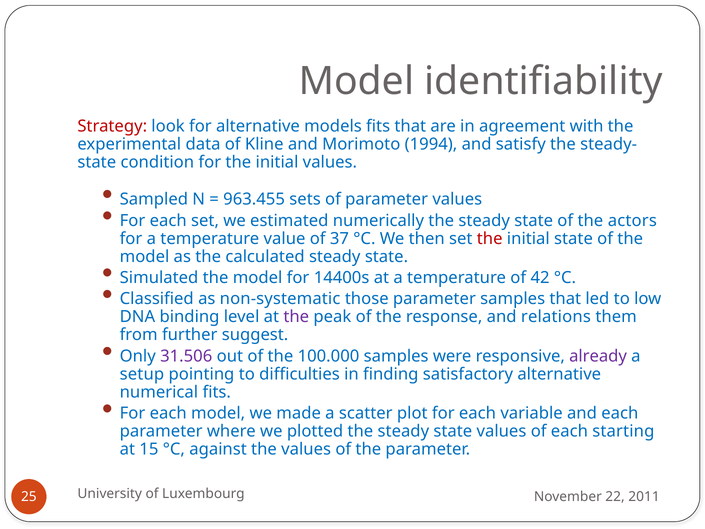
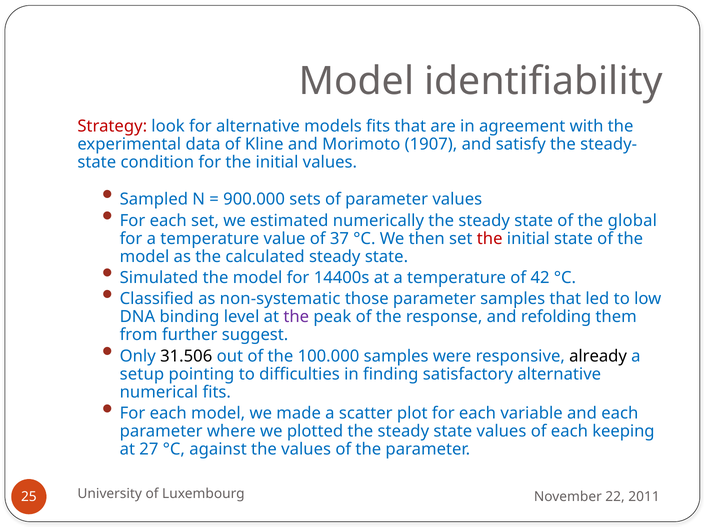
1994: 1994 -> 1907 (431, 144)
963.455: 963.455 -> 900.000 (254, 199)
actors: actors -> global (632, 220)
relations: relations -> refolding (556, 317)
31.506 colour: purple -> black (186, 356)
already colour: purple -> black (598, 356)
starting: starting -> keeping (623, 431)
15: 15 -> 27 (149, 449)
